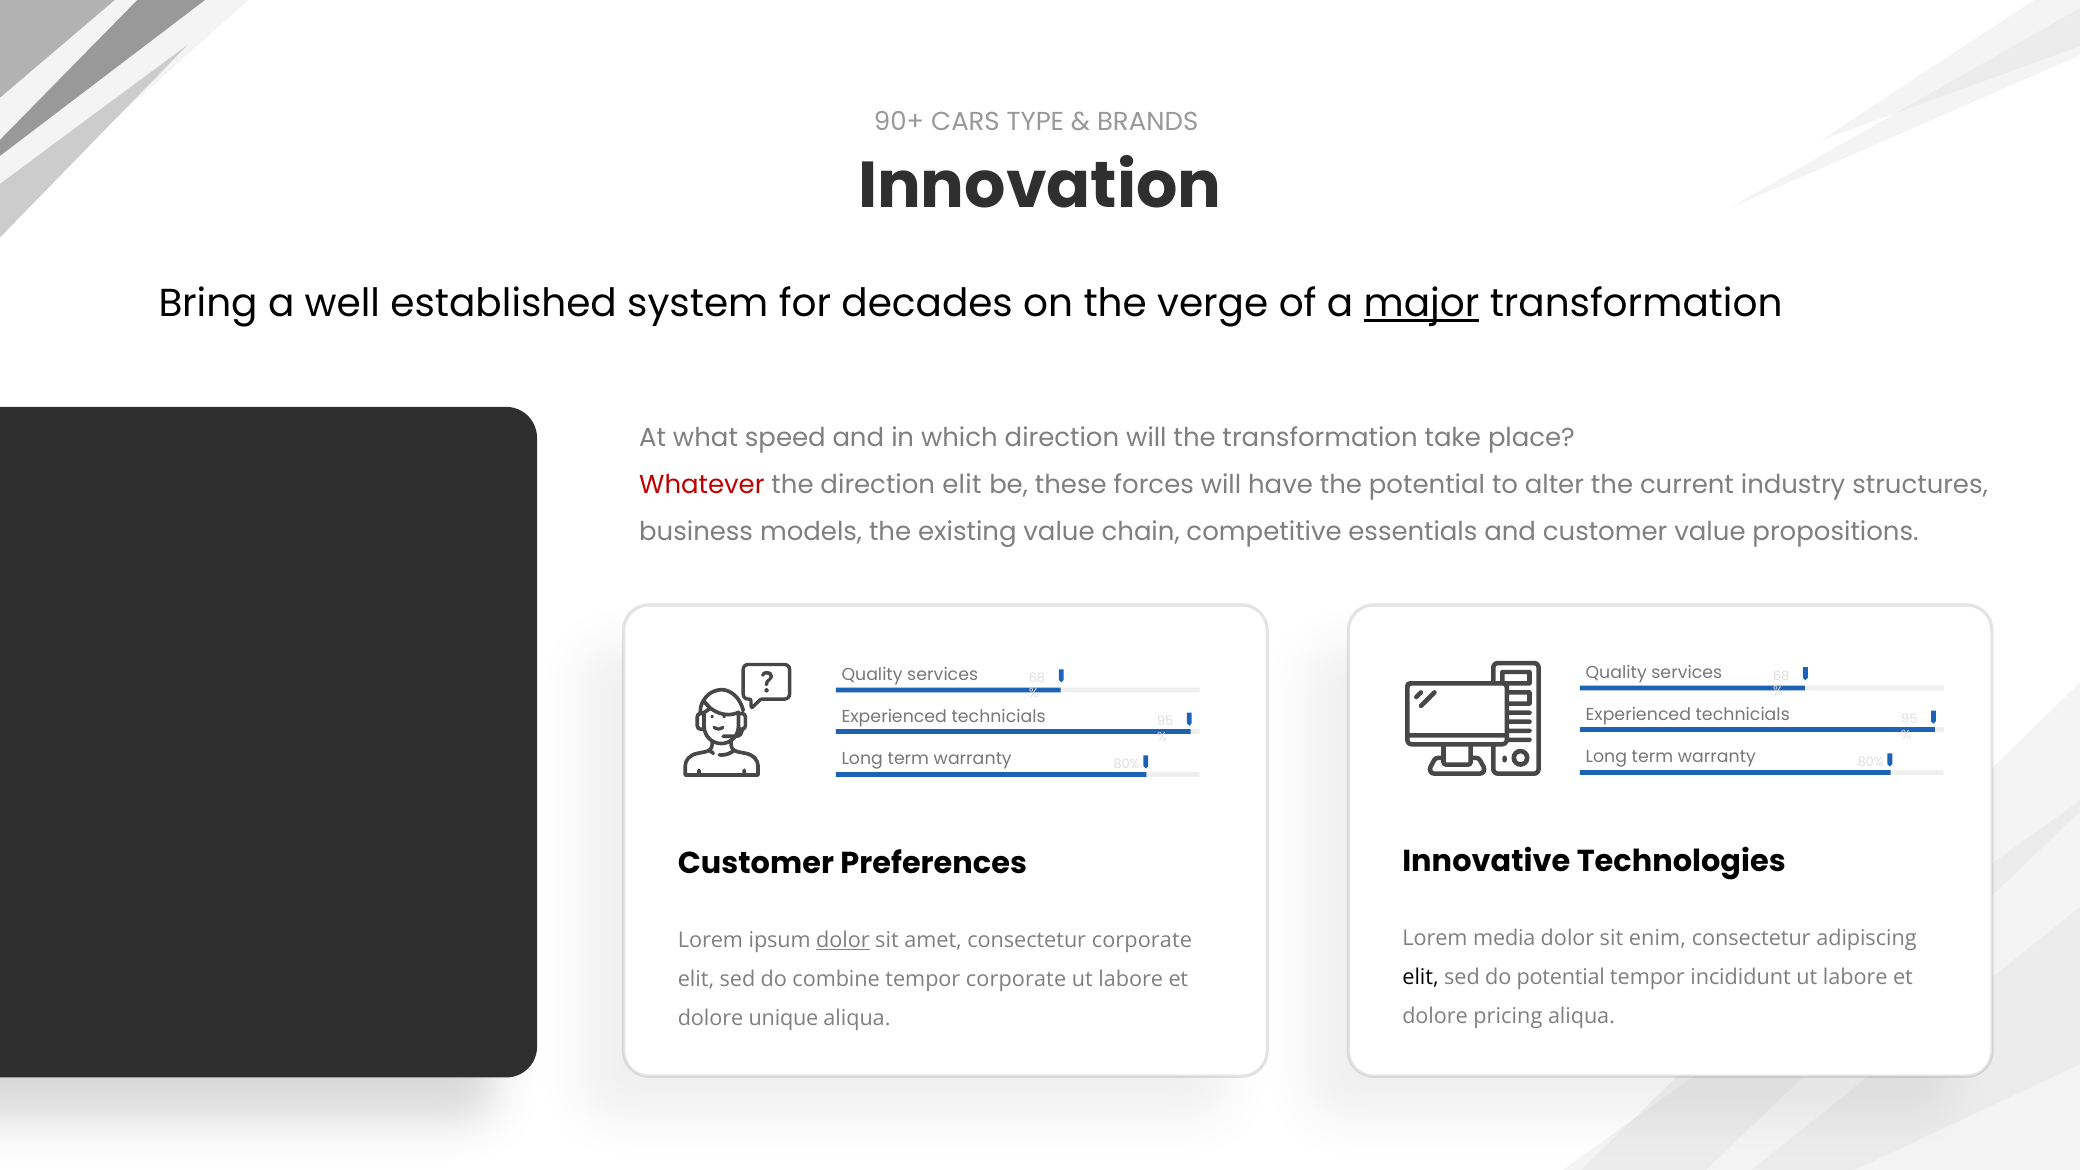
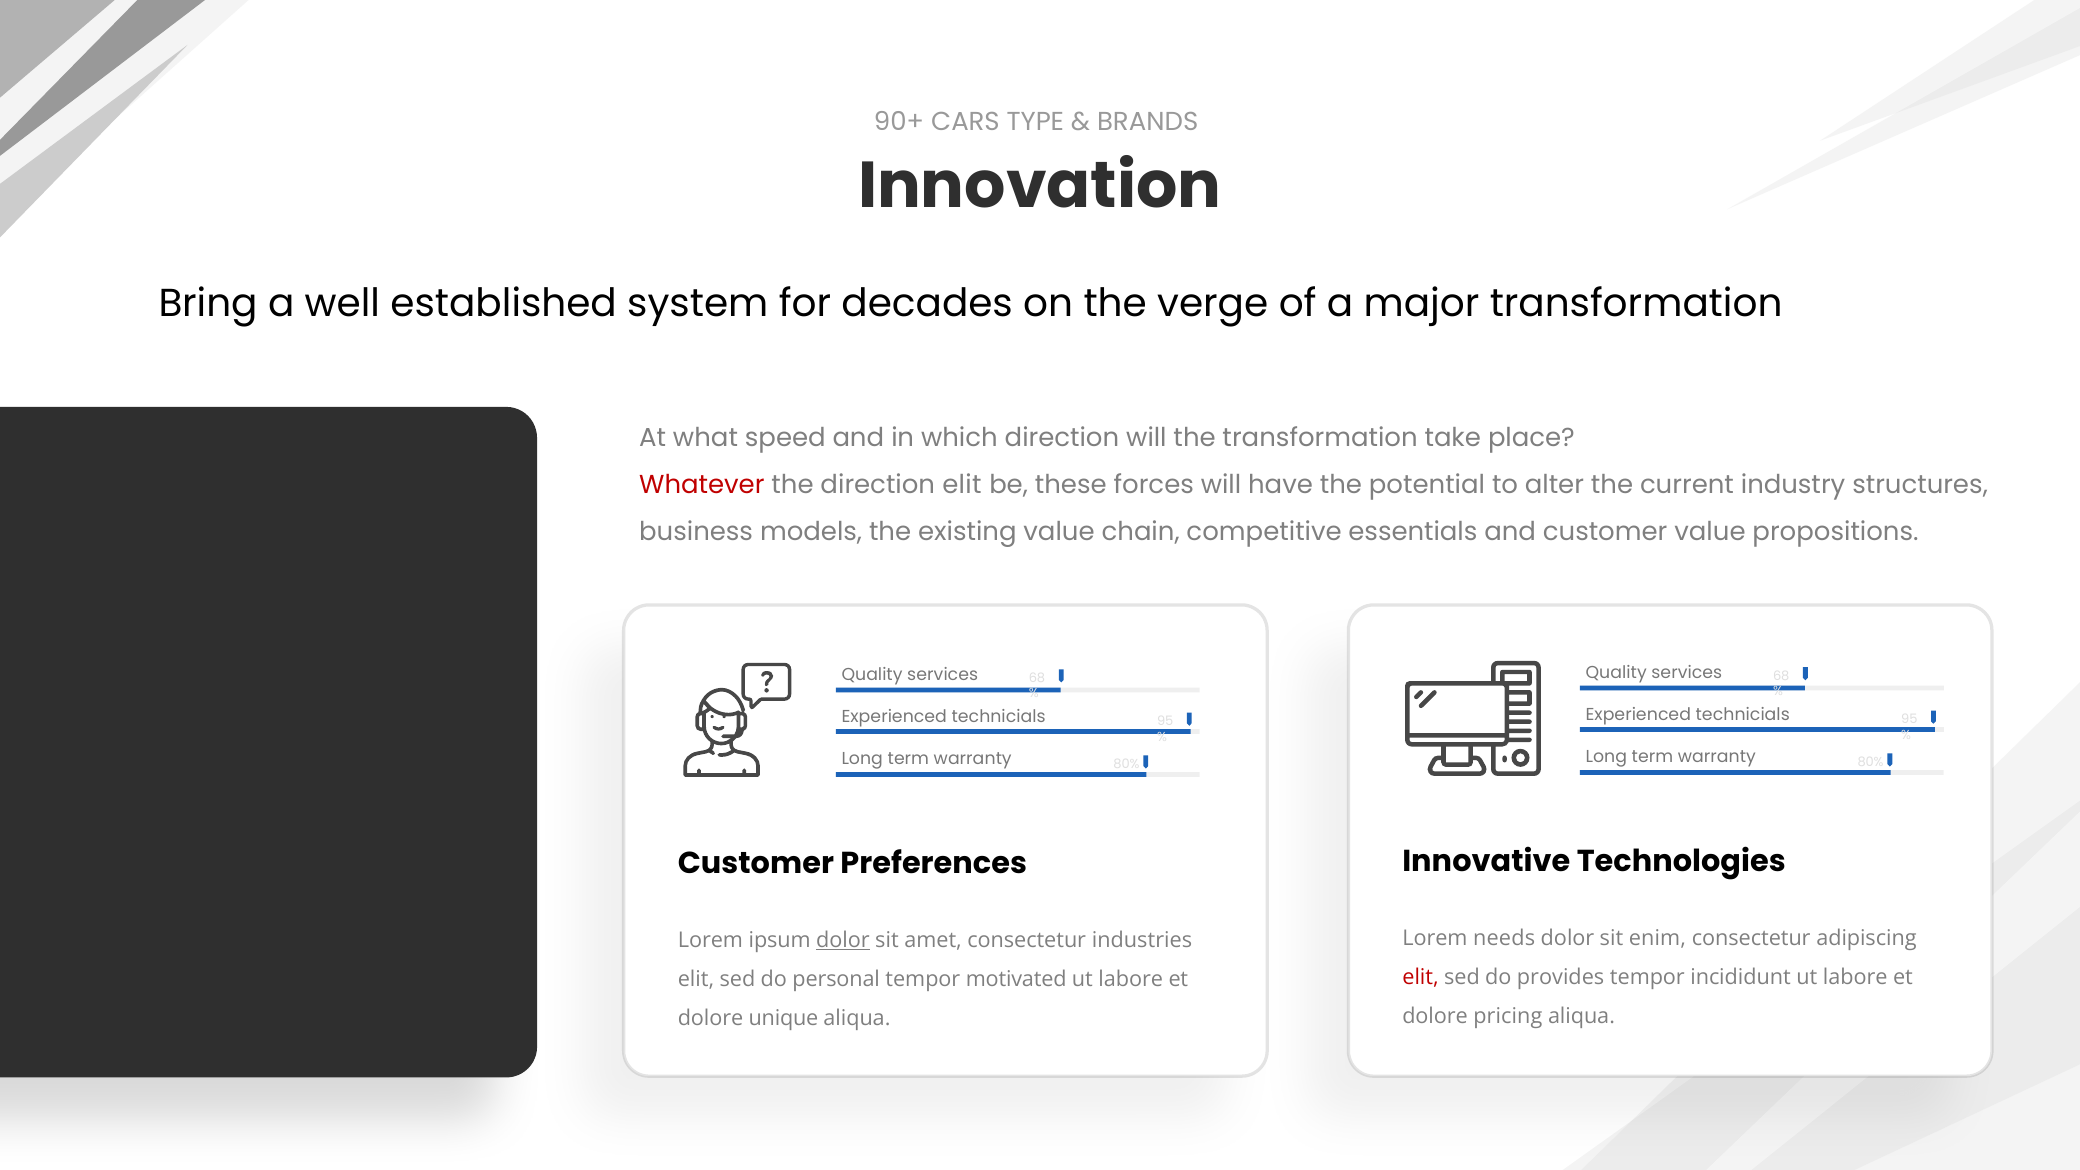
major underline: present -> none (1422, 304)
media: media -> needs (1504, 938)
consectetur corporate: corporate -> industries (1142, 940)
elit colour: black -> red (1421, 977)
do potential: potential -> provides (1561, 977)
combine: combine -> personal (836, 979)
tempor corporate: corporate -> motivated (1016, 979)
